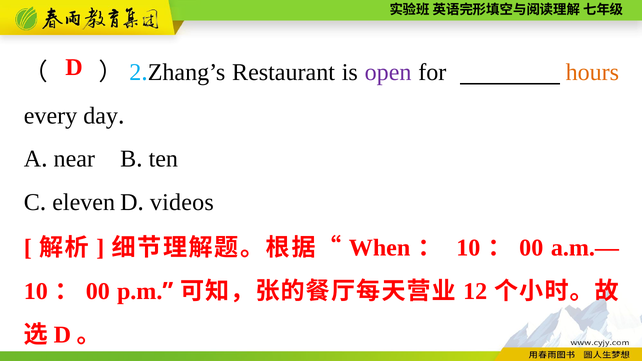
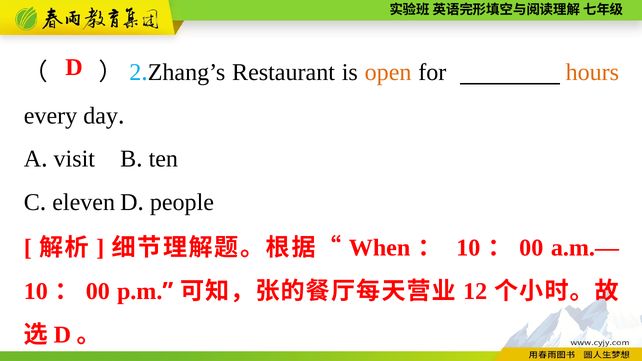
open colour: purple -> orange (388, 72)
near: near -> visit (74, 159)
videos: videos -> people (182, 202)
